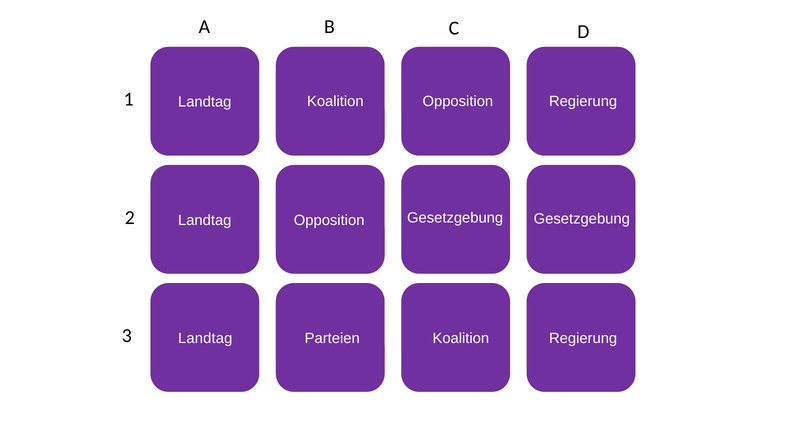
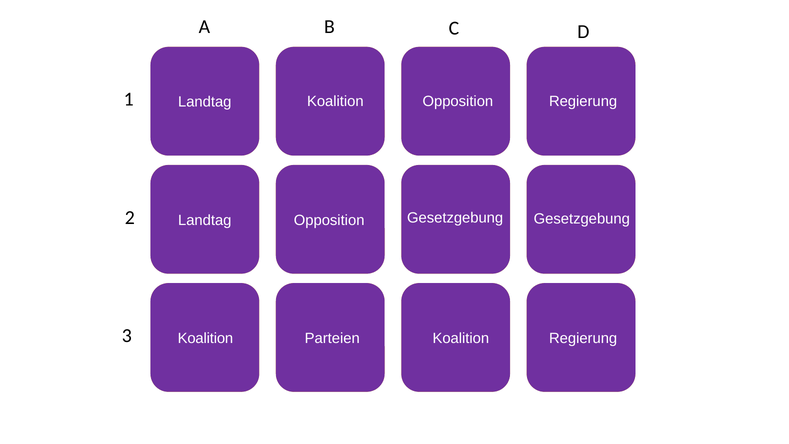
Landtag: Landtag -> Koalition (205, 338)
